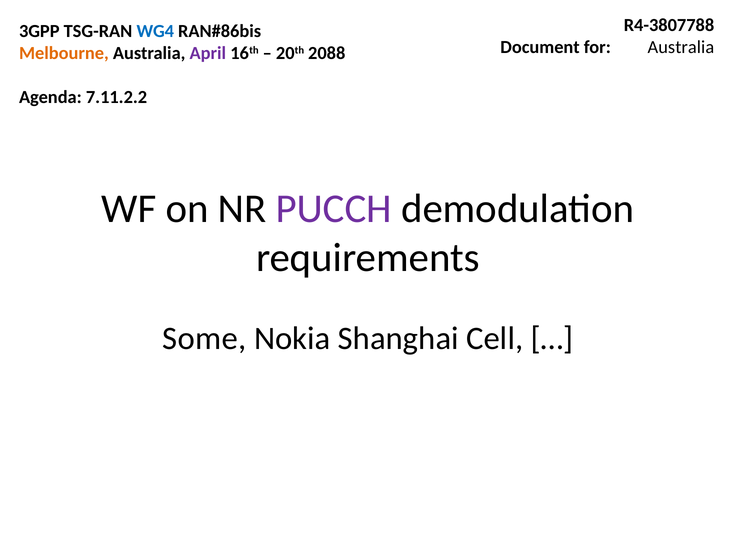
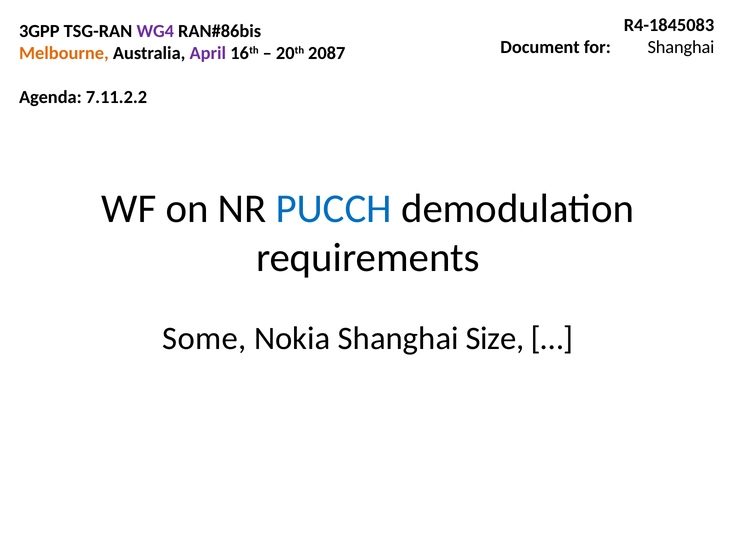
R4-3807788: R4-3807788 -> R4-1845083 (669, 25)
WG4 colour: blue -> purple (155, 31)
for Australia: Australia -> Shanghai (681, 47)
2088: 2088 -> 2087 (327, 53)
PUCCH colour: purple -> blue (334, 209)
Cell: Cell -> Size (495, 338)
